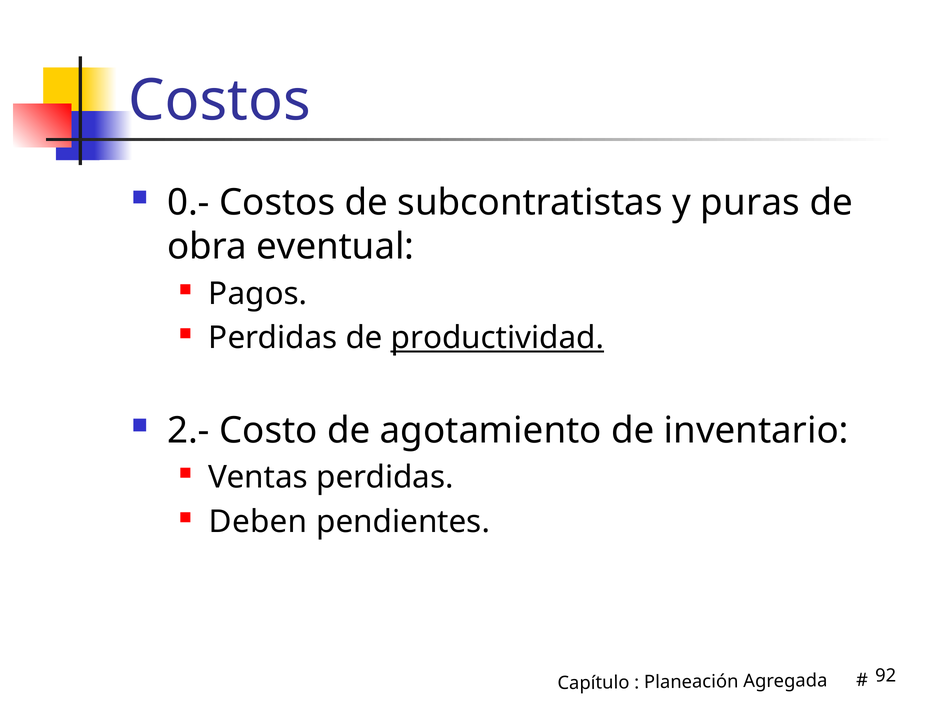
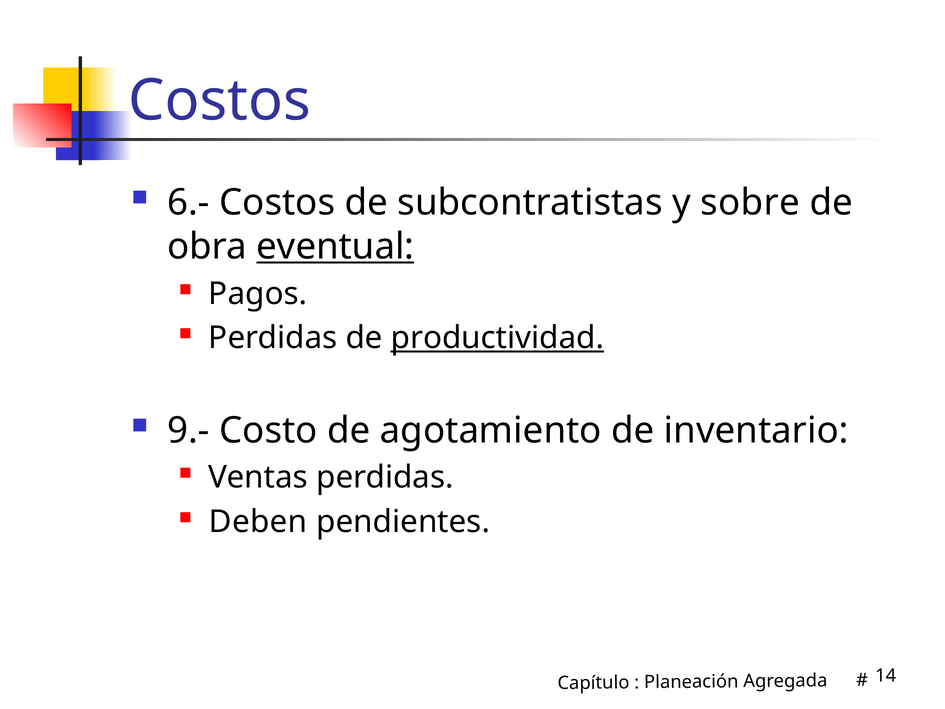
0.-: 0.- -> 6.- (188, 203)
puras: puras -> sobre (750, 203)
eventual underline: none -> present (335, 247)
2.-: 2.- -> 9.- (188, 430)
92: 92 -> 14 (886, 676)
